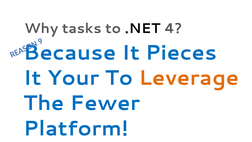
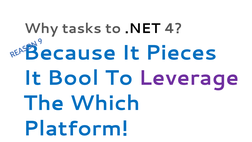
Your: Your -> Bool (73, 78)
Leverage colour: orange -> purple (189, 78)
Fewer: Fewer -> Which (105, 103)
